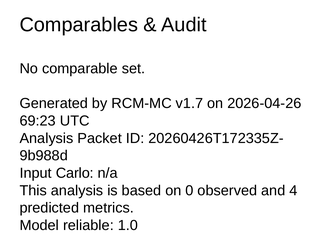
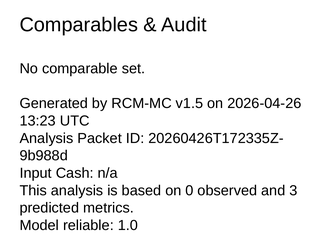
v1.7: v1.7 -> v1.5 (189, 103)
69:23: 69:23 -> 13:23 (38, 121)
Carlo: Carlo -> Cash (75, 173)
4: 4 -> 3 (293, 190)
